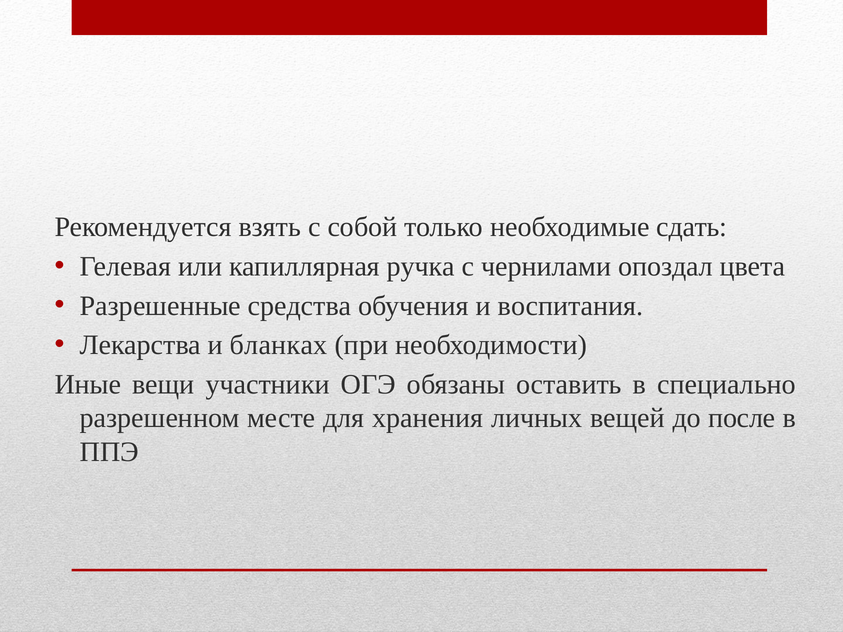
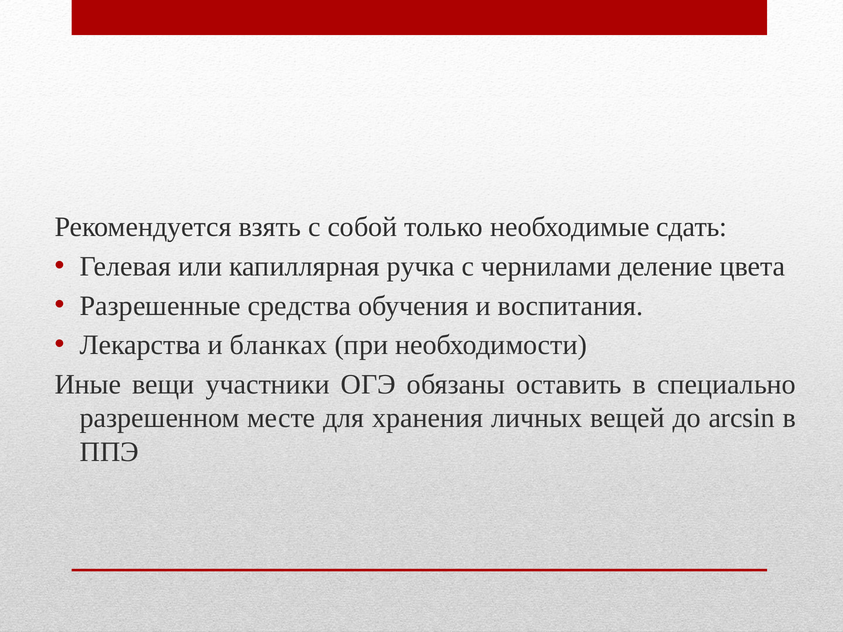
опоздал: опоздал -> деление (665, 267)
после: после -> arcsin (742, 418)
